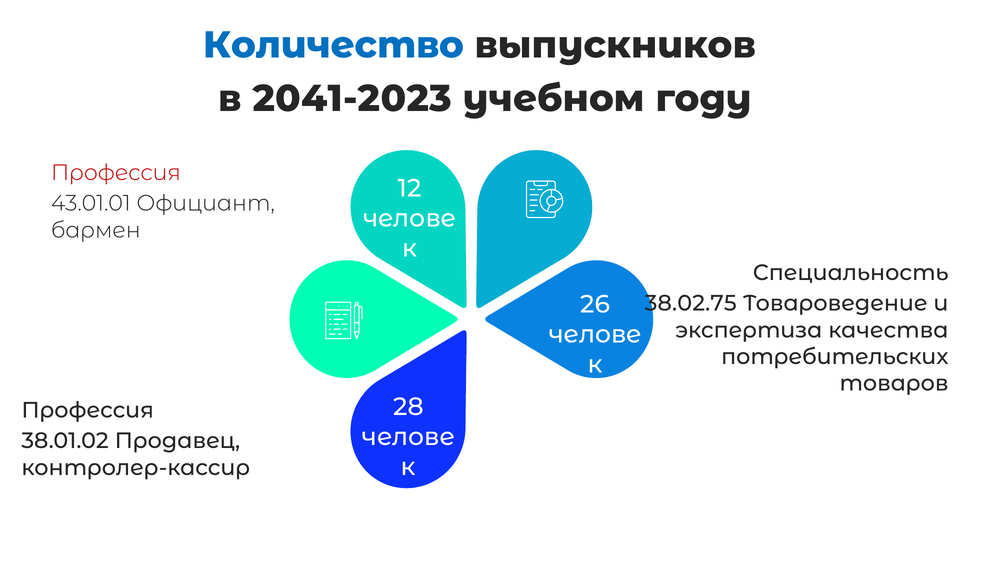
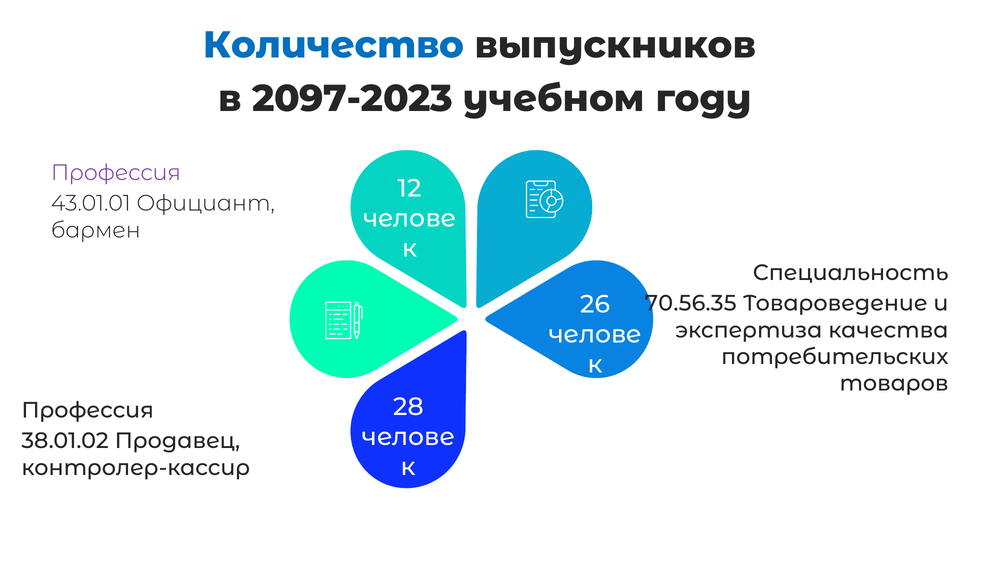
2041-2023: 2041-2023 -> 2097-2023 (353, 99)
Профессия colour: red -> purple (116, 173)
38.02.75: 38.02.75 -> 70.56.35 (691, 303)
